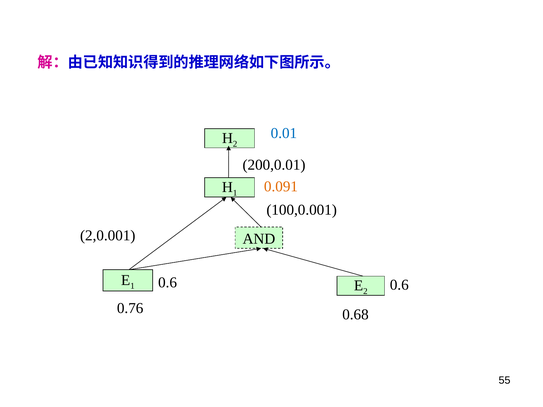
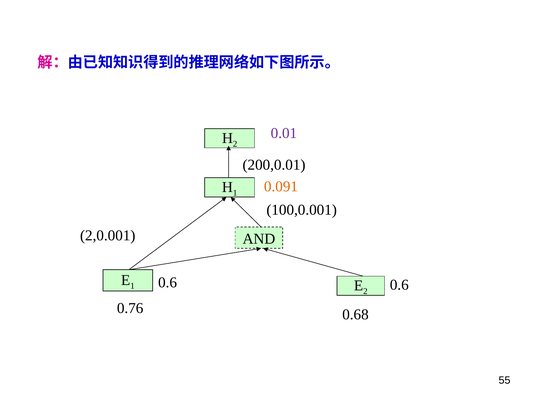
0.01 colour: blue -> purple (284, 133)
